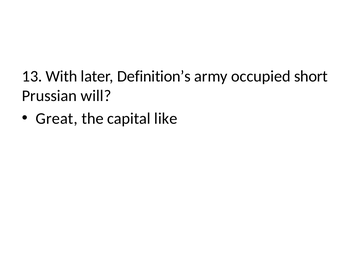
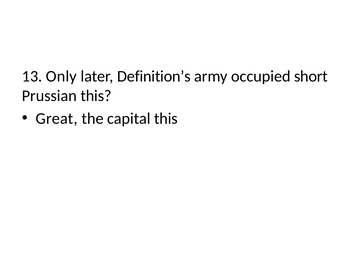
With: With -> Only (61, 76)
Prussian will: will -> this (96, 96)
capital like: like -> this (166, 118)
